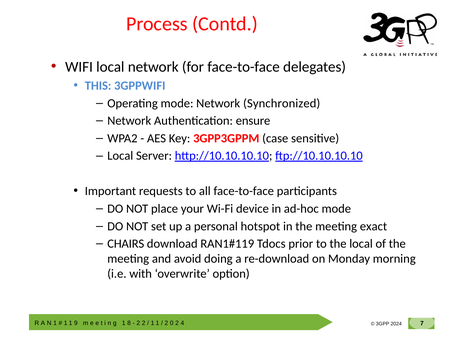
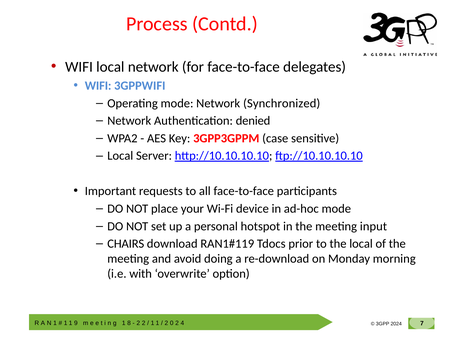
THIS: THIS -> WIFI (98, 86)
ensure: ensure -> denied (253, 121)
exact: exact -> input (373, 226)
